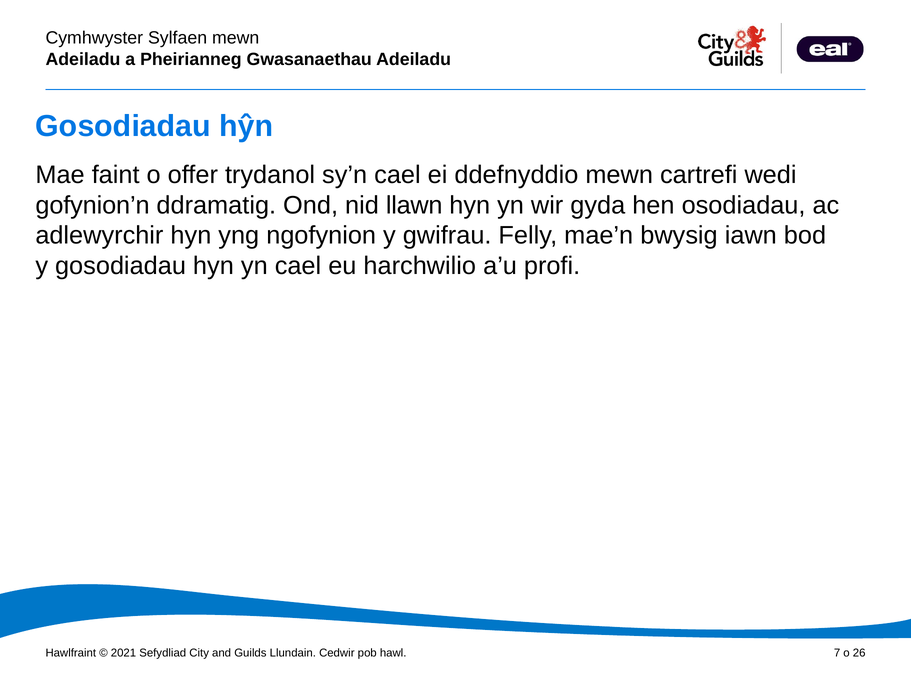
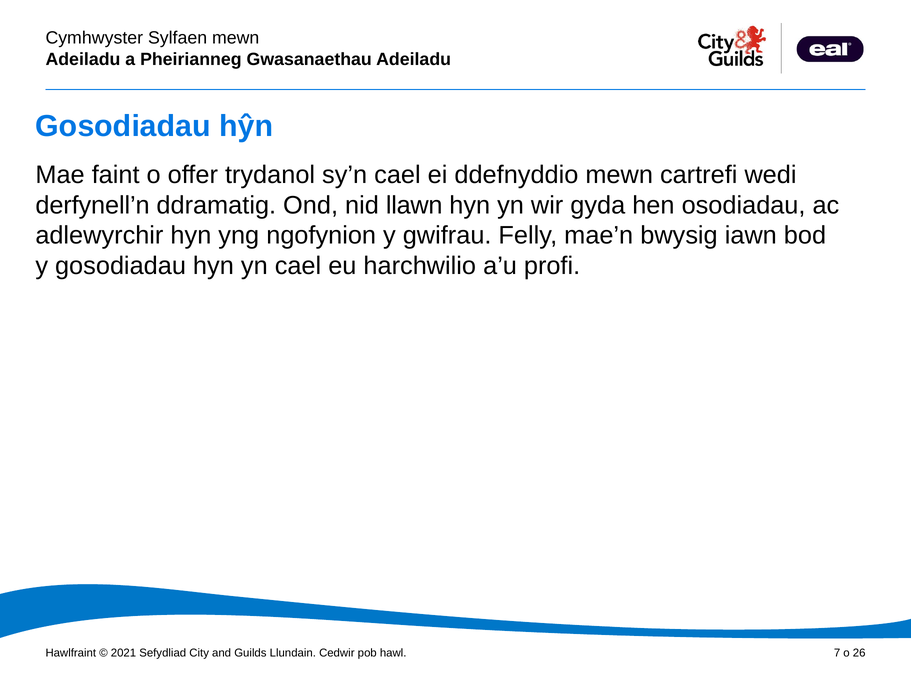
gofynion’n: gofynion’n -> derfynell’n (93, 205)
